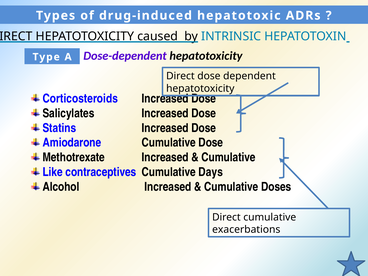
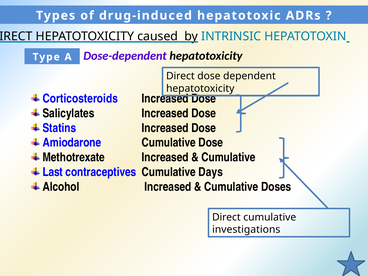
Like: Like -> Last (53, 172)
exacerbations: exacerbations -> investigations (246, 229)
